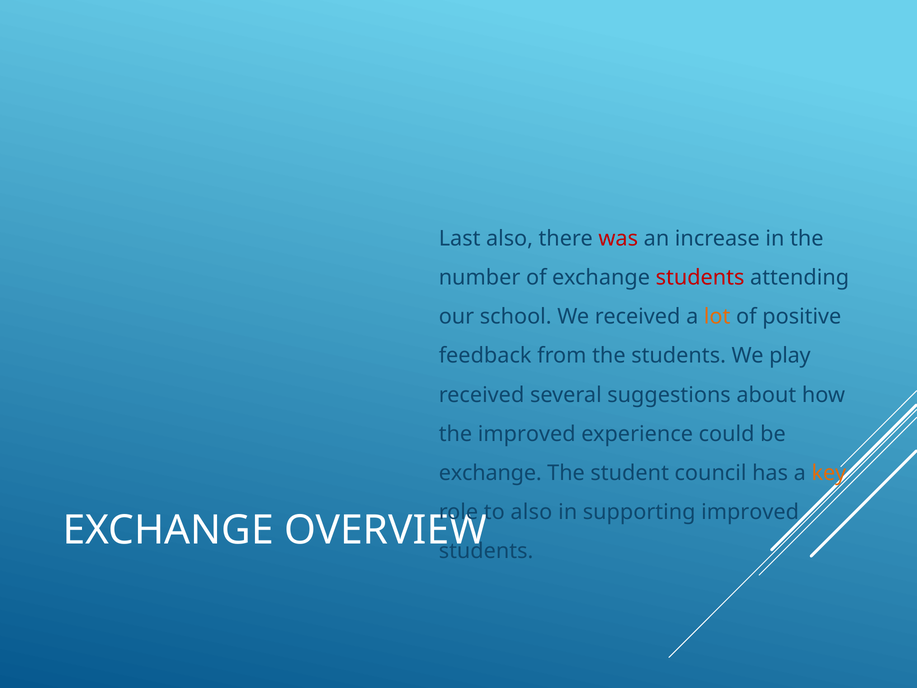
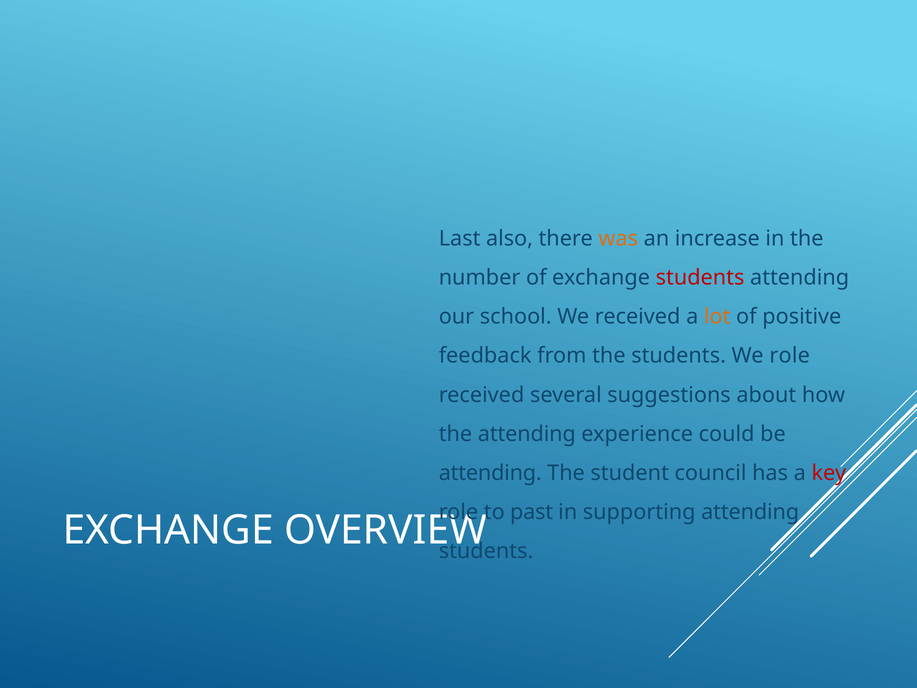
was colour: red -> orange (618, 239)
We play: play -> role (790, 356)
the improved: improved -> attending (527, 434)
exchange: exchange -> attending (490, 473)
key colour: orange -> red (829, 473)
to also: also -> past (532, 512)
supporting improved: improved -> attending (750, 512)
